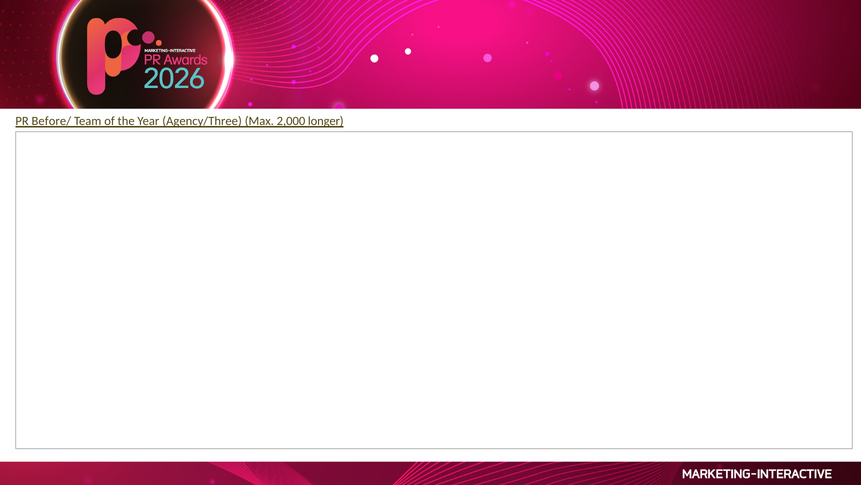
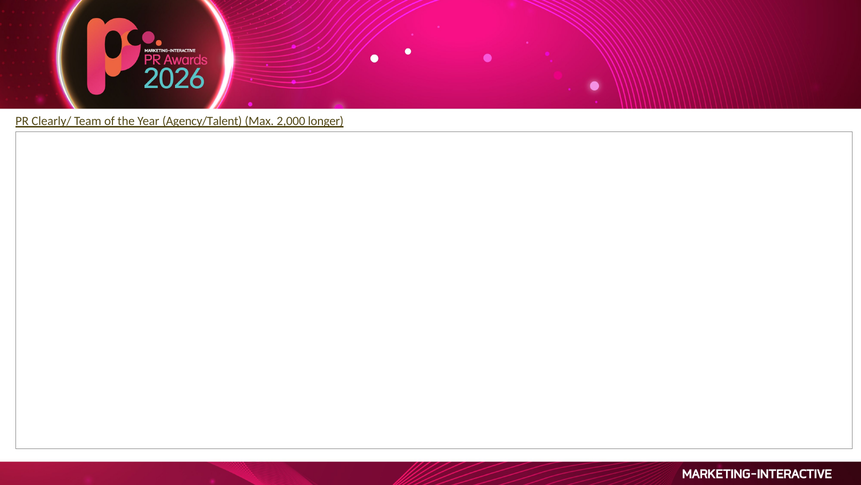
Before/: Before/ -> Clearly/ (51, 121)
Agency/Three: Agency/Three -> Agency/Talent (202, 121)
